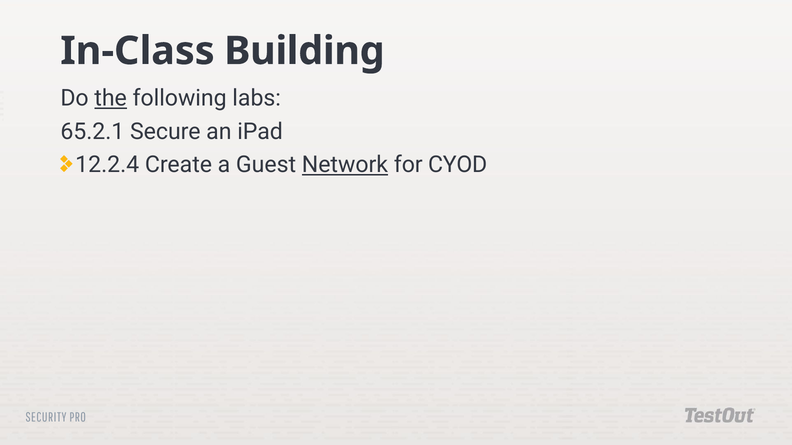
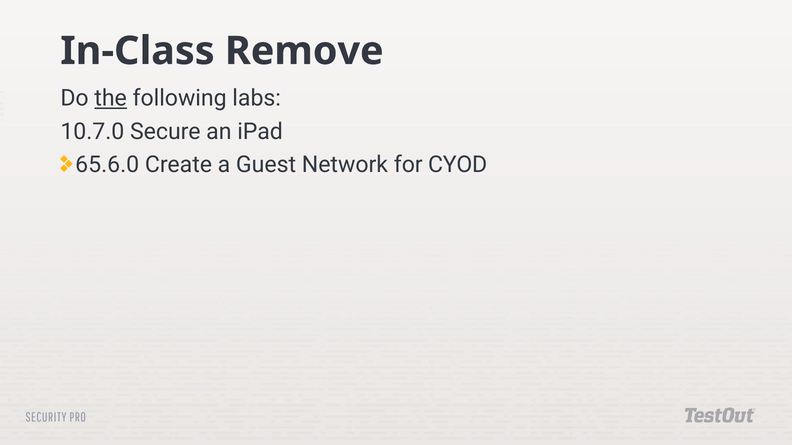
Building: Building -> Remove (304, 51)
65.2.1: 65.2.1 -> 10.7.0 (92, 132)
12.2.4: 12.2.4 -> 65.6.0 (107, 165)
Network underline: present -> none (345, 165)
